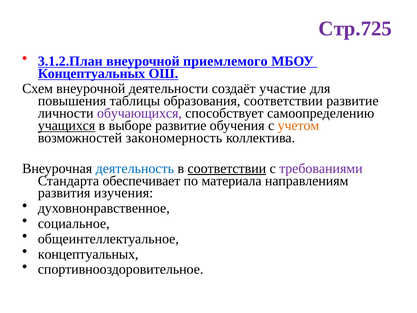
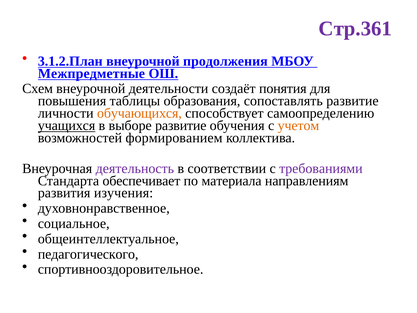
Стр.725: Стр.725 -> Стр.361 (355, 29)
приемлемого: приемлемого -> продолжения (225, 61)
Концептуальных: Концептуальных -> Межпредметные (91, 73)
участие: участие -> понятия (283, 89)
образования соответствии: соответствии -> сопоставлять (283, 101)
обучающихся colour: purple -> orange (139, 113)
закономерность: закономерность -> формированием (174, 138)
деятельность colour: blue -> purple (135, 168)
соответствии underline: present -> none (227, 168)
концептуальных: концептуальных -> педагогического (88, 254)
